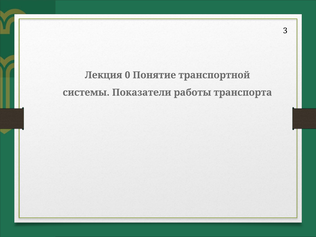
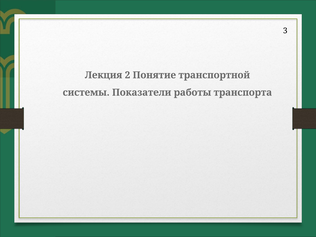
0: 0 -> 2 (127, 75)
